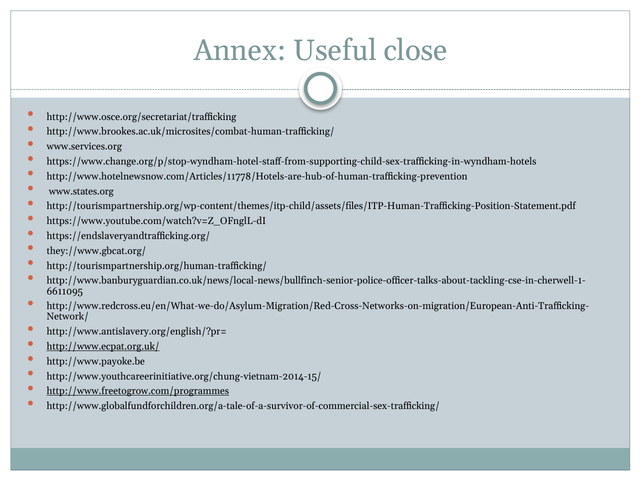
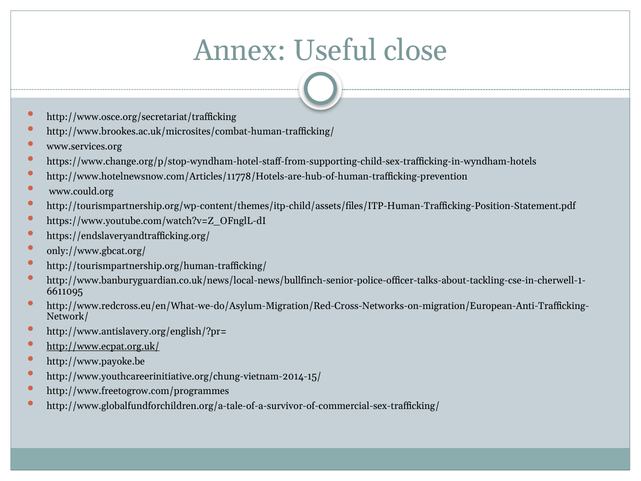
www.states.org: www.states.org -> www.could.org (81, 191)
they://www.gbcat.org/: they://www.gbcat.org/ -> only://www.gbcat.org/ (96, 251)
http://www.freetogrow.com/programmes underline: present -> none (138, 391)
